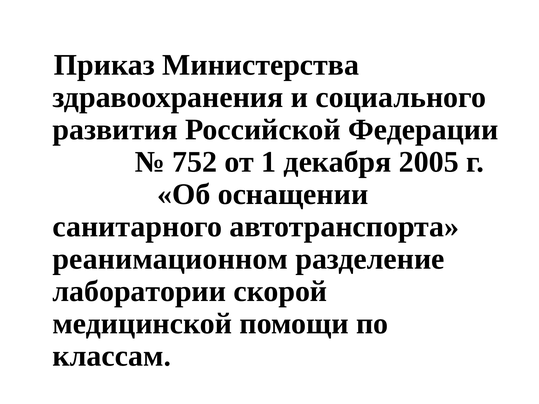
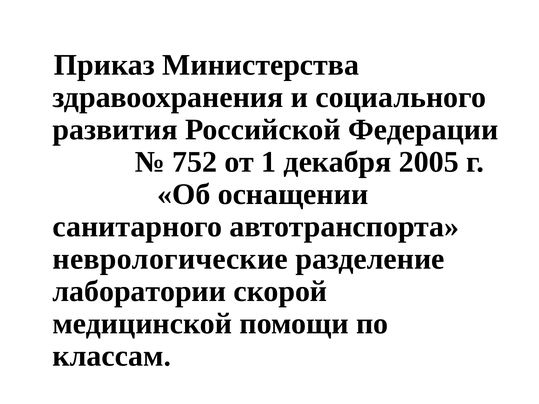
реанимационном: реанимационном -> неврологические (170, 259)
